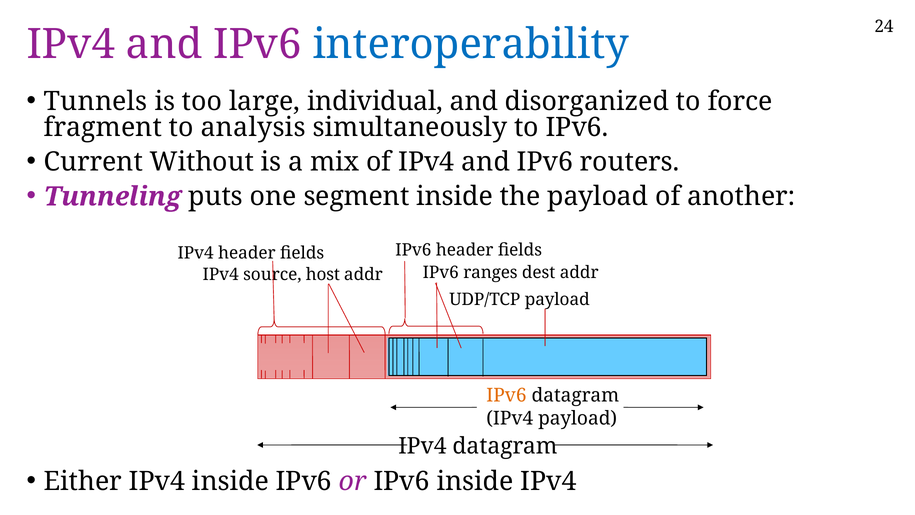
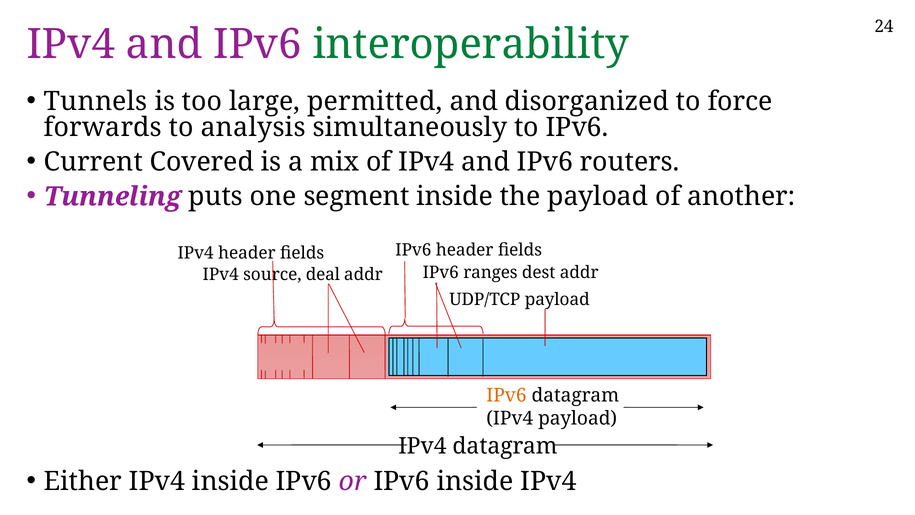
interoperability colour: blue -> green (471, 45)
individual: individual -> permitted (375, 101)
fragment: fragment -> forwards (103, 127)
Without: Without -> Covered (202, 162)
host: host -> deal (323, 275)
